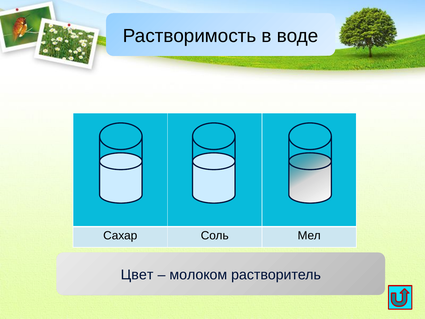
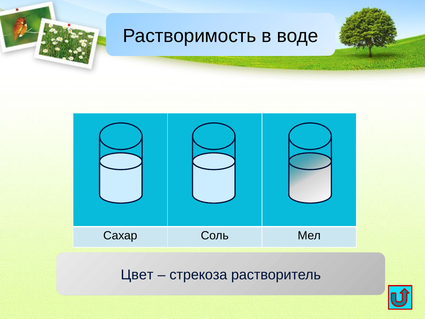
молоком: молоком -> стрекоза (198, 275)
